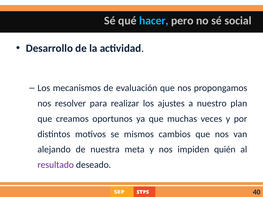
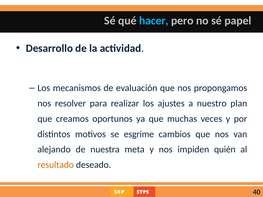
social: social -> papel (238, 21)
mismos: mismos -> esgrime (139, 134)
resultado colour: purple -> orange (56, 165)
